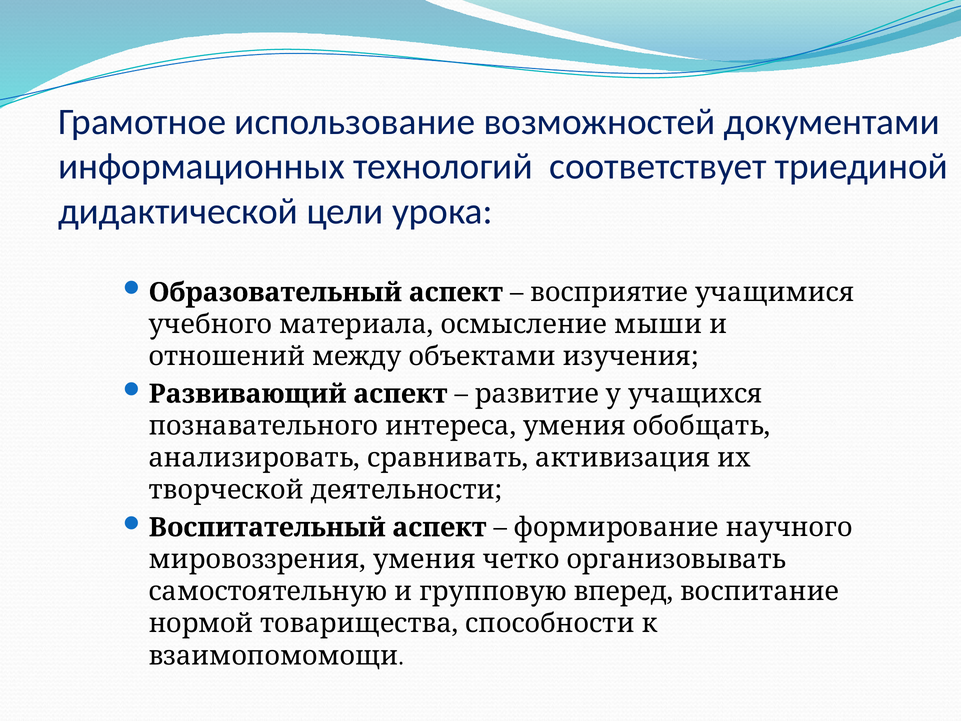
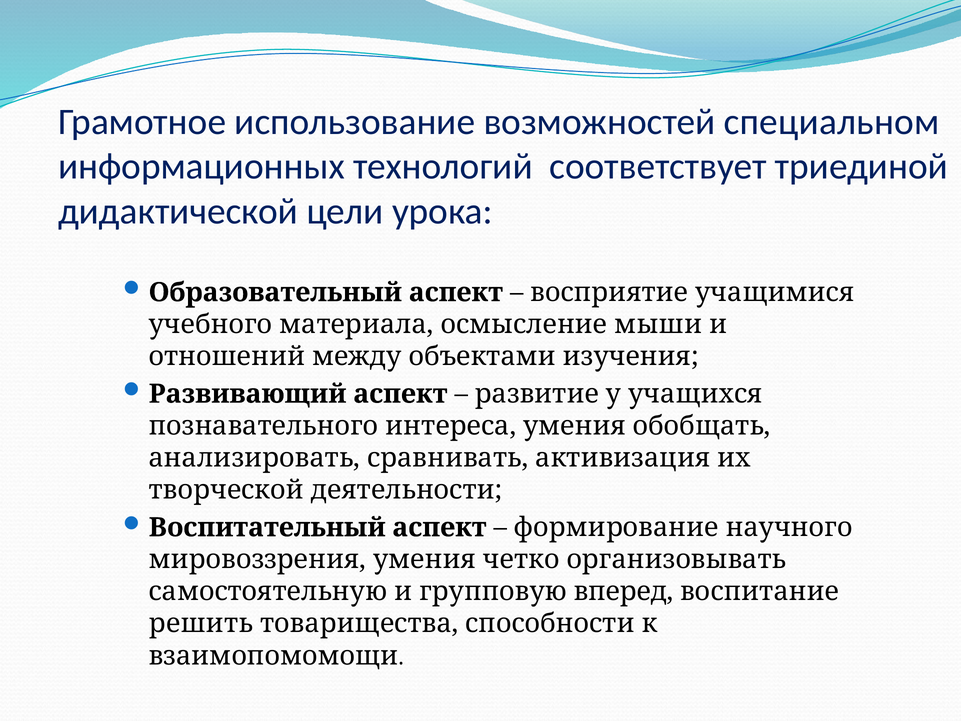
документами: документами -> специальном (832, 122)
нормой: нормой -> решить (201, 623)
